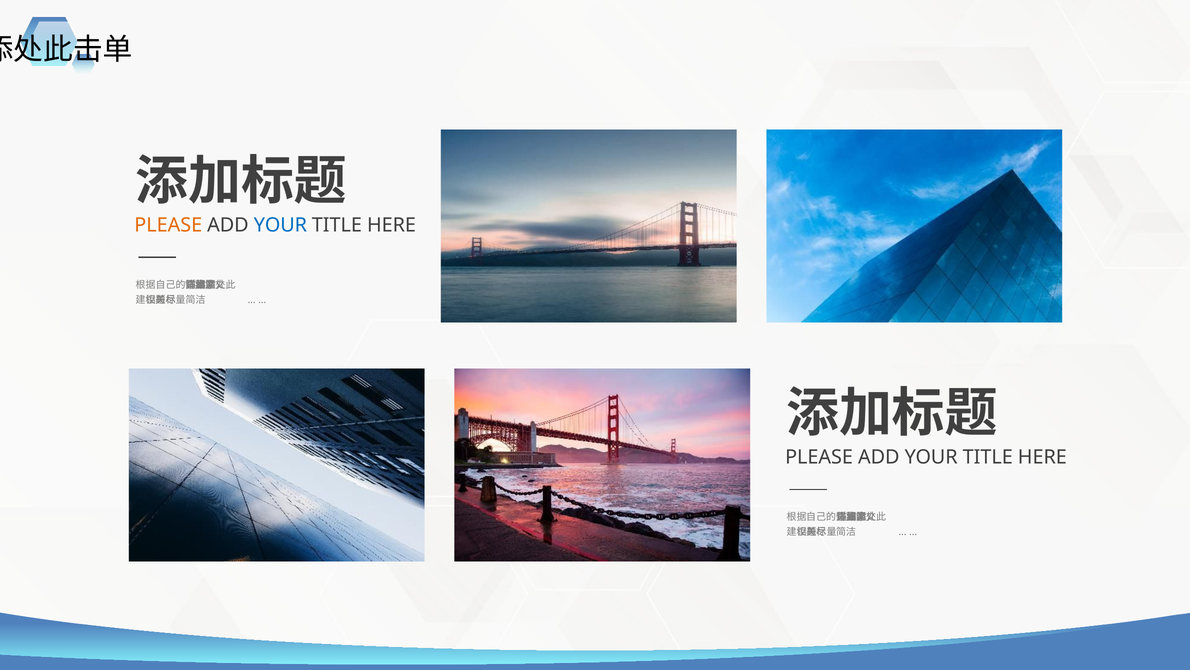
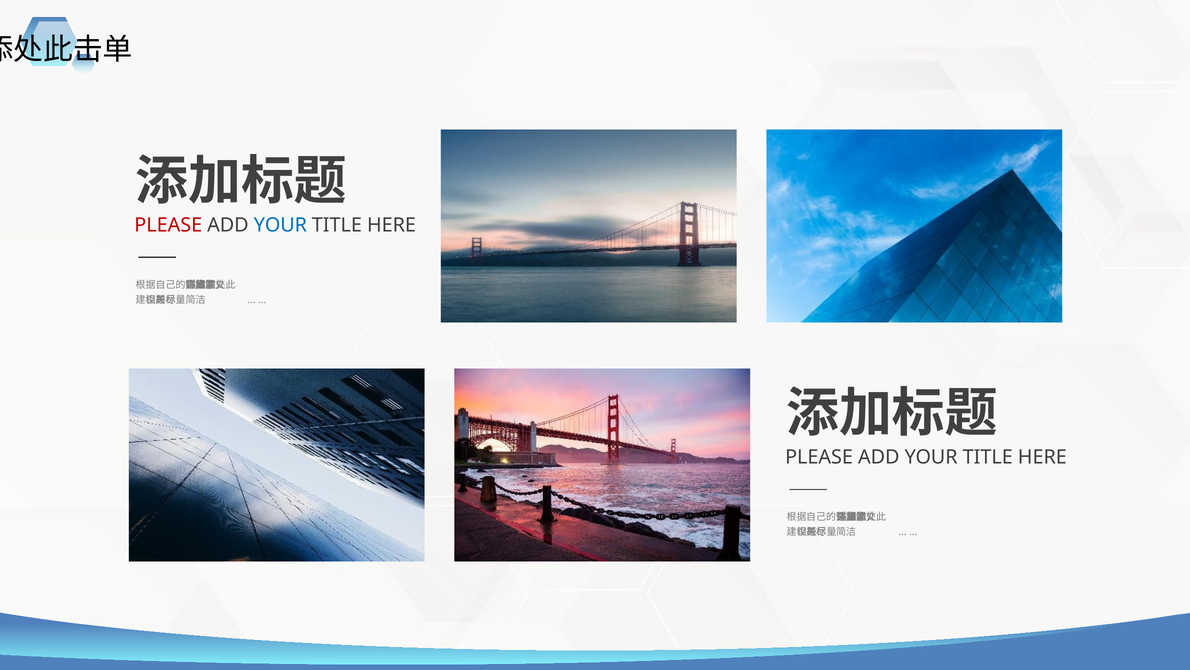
PLEASE colour: orange -> red (168, 225)
